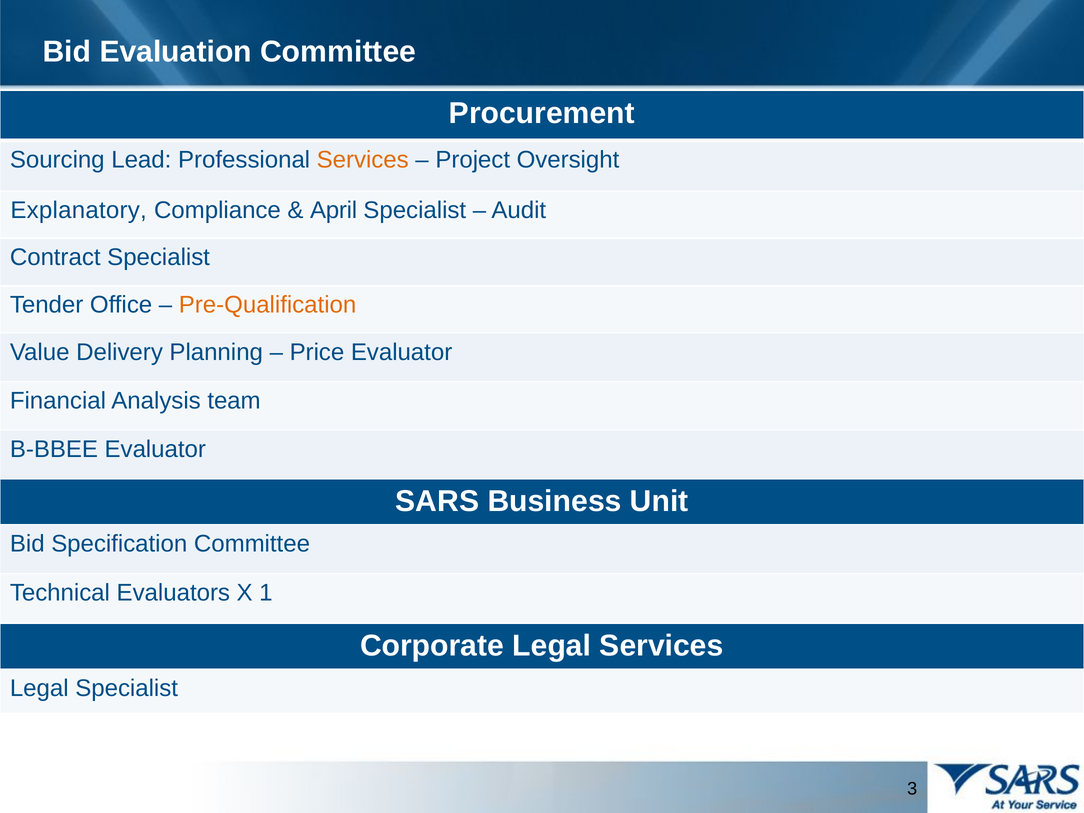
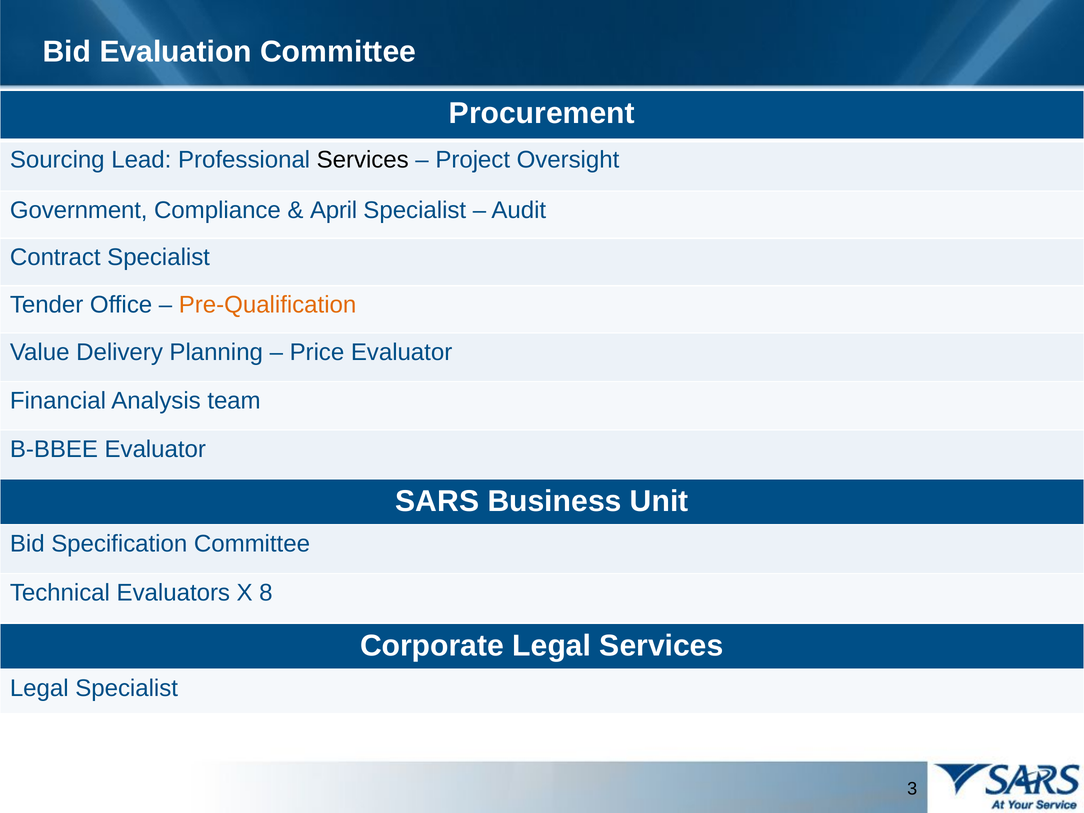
Services colour: orange -> black (363, 160)
Explanatory: Explanatory -> Government (79, 210)
1: 1 -> 8 (266, 593)
